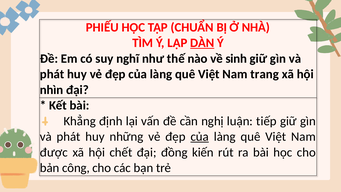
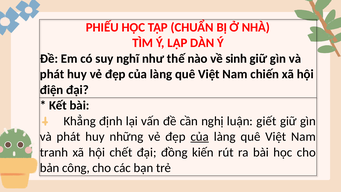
DÀN underline: present -> none (202, 43)
trang: trang -> chiến (265, 74)
nhìn: nhìn -> điện (52, 90)
tiếp: tiếp -> giết (266, 121)
được: được -> tranh (54, 152)
